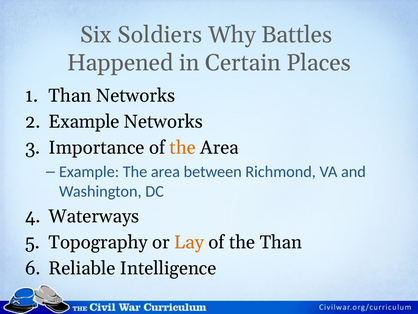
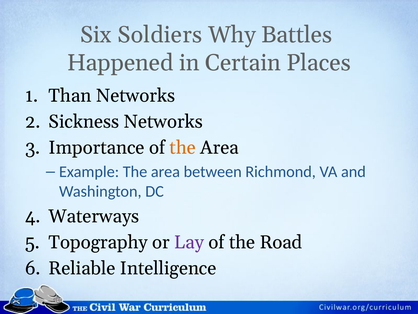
Example: Example -> Sickness (84, 122)
Lay colour: orange -> purple (189, 242)
the Than: Than -> Road (281, 242)
